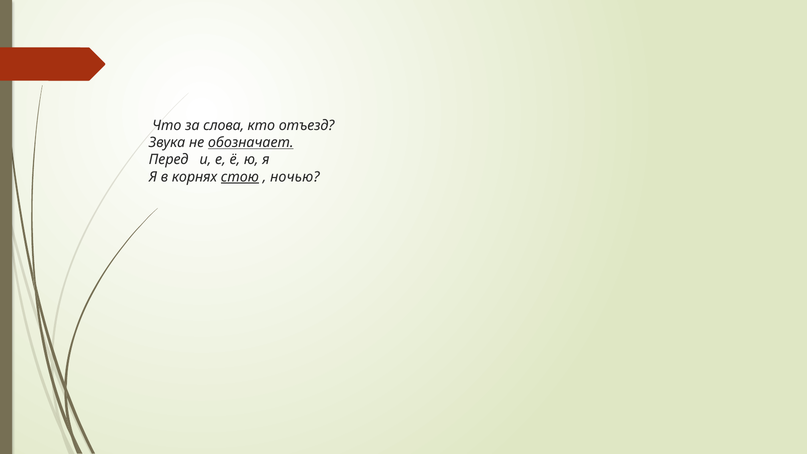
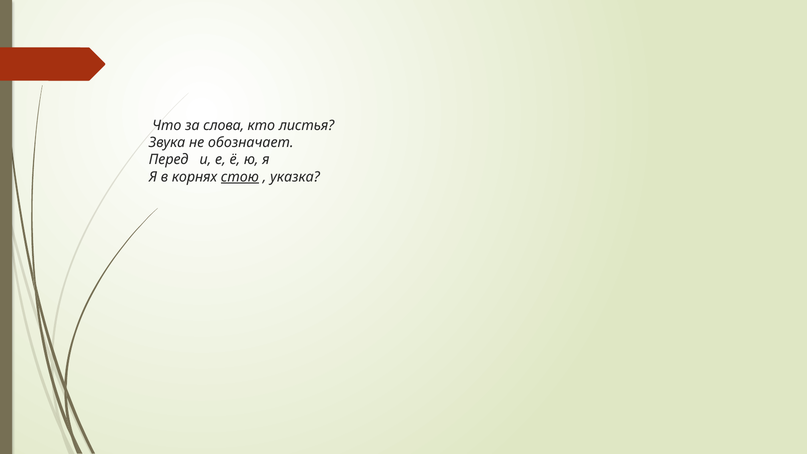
отъезд: отъезд -> листья (307, 125)
обозначает underline: present -> none (251, 143)
ночью: ночью -> указка (295, 177)
